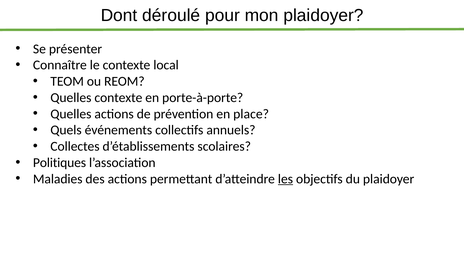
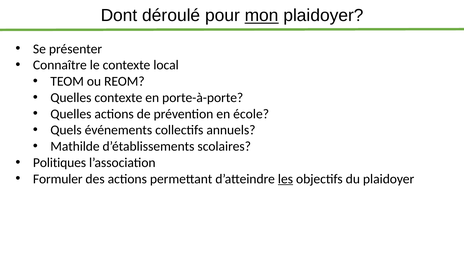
mon underline: none -> present (262, 16)
place: place -> école (251, 114)
Collectes: Collectes -> Mathilde (75, 146)
Maladies: Maladies -> Formuler (58, 179)
